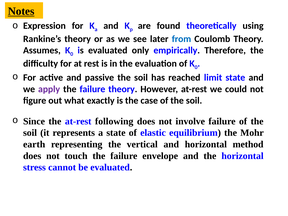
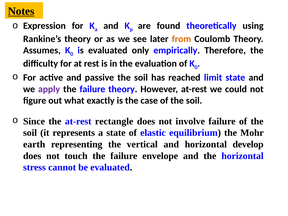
from colour: blue -> orange (181, 39)
following: following -> rectangle (114, 121)
method: method -> develop (248, 144)
